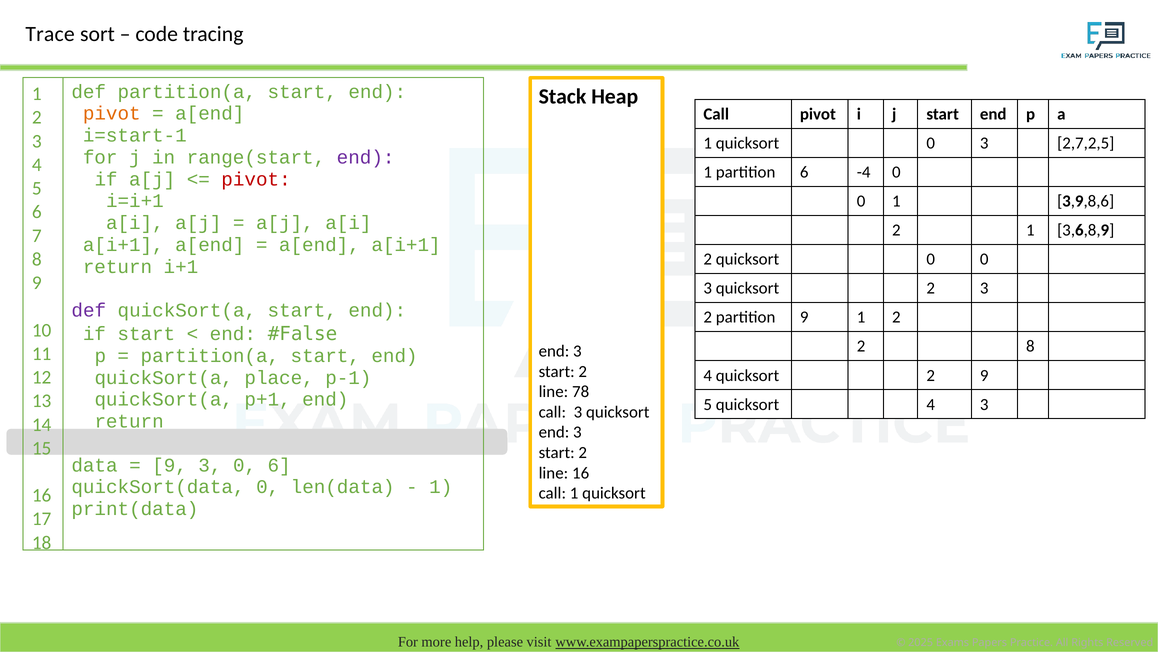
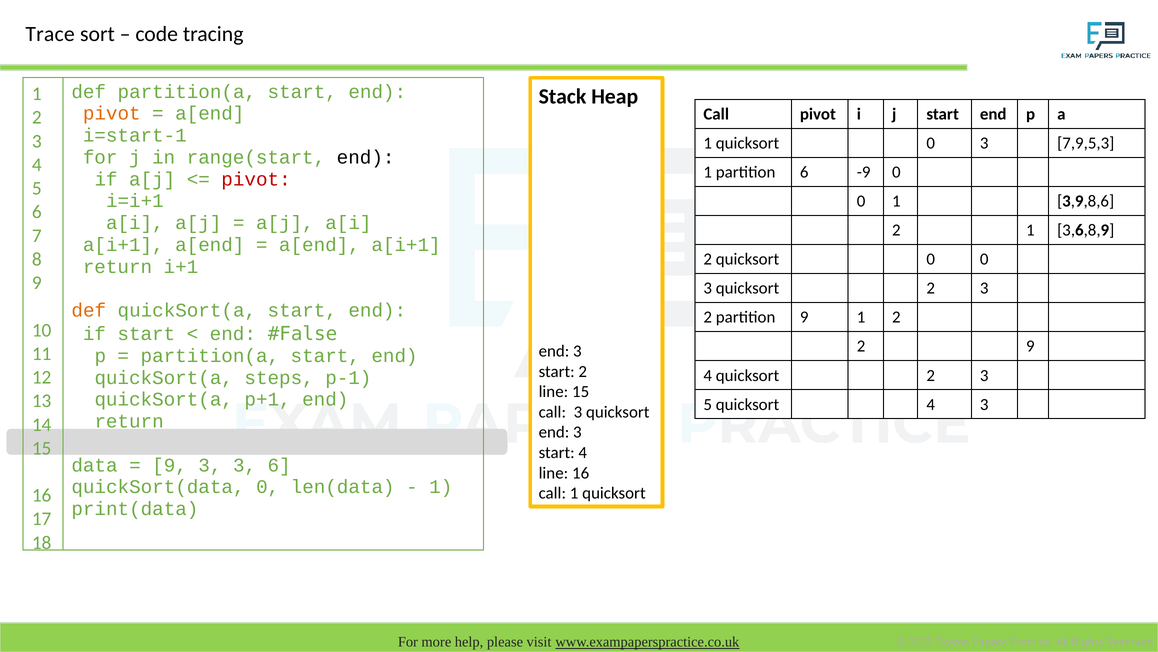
2,7,2,5: 2,7,2,5 -> 7,9,5,3 (1086, 143)
end colour: purple -> black (366, 157)
-4: -4 -> -9 (864, 172)
def colour: purple -> orange (89, 310)
2 8: 8 -> 9 (1030, 346)
4 quicksort 2 9: 9 -> 3 (984, 375)
place: place -> steps (279, 377)
line 78: 78 -> 15 (581, 391)
2: 2 -> 4 (583, 452)
3 0: 0 -> 3 (245, 465)
